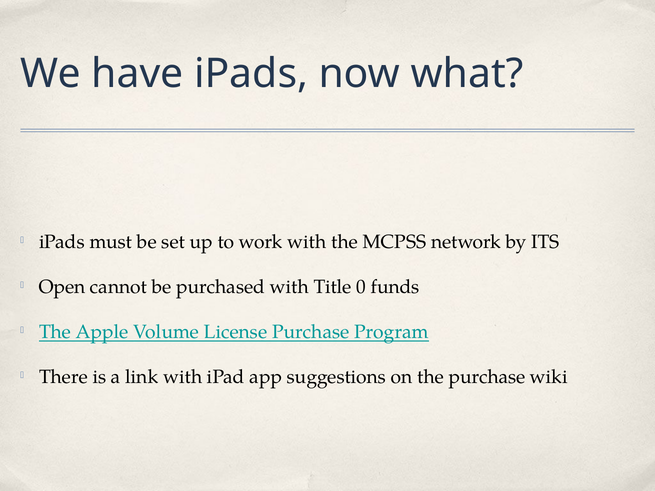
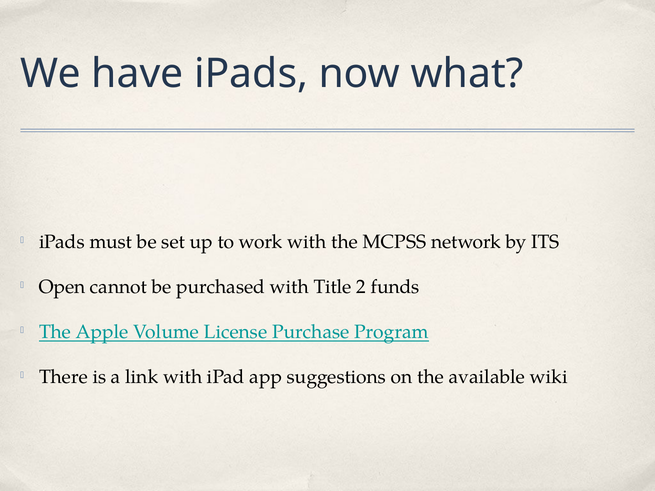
0: 0 -> 2 (361, 287)
the purchase: purchase -> available (487, 377)
